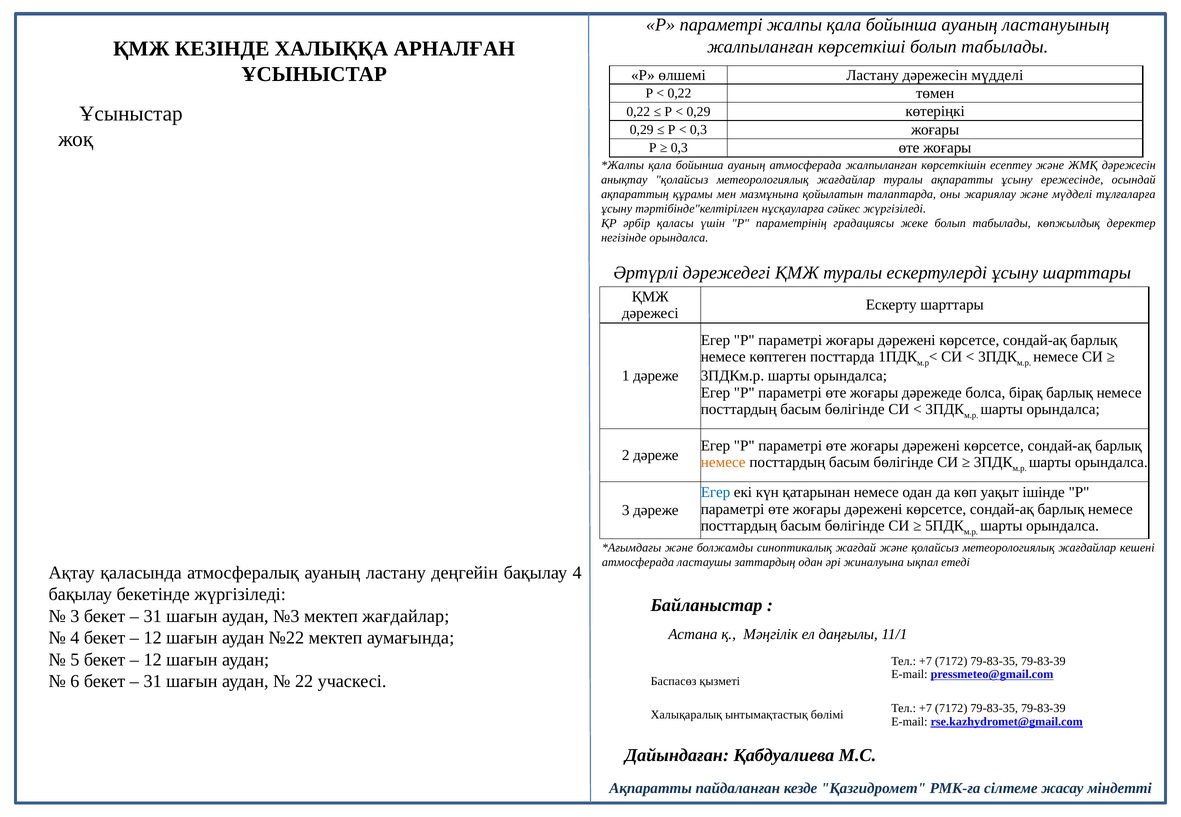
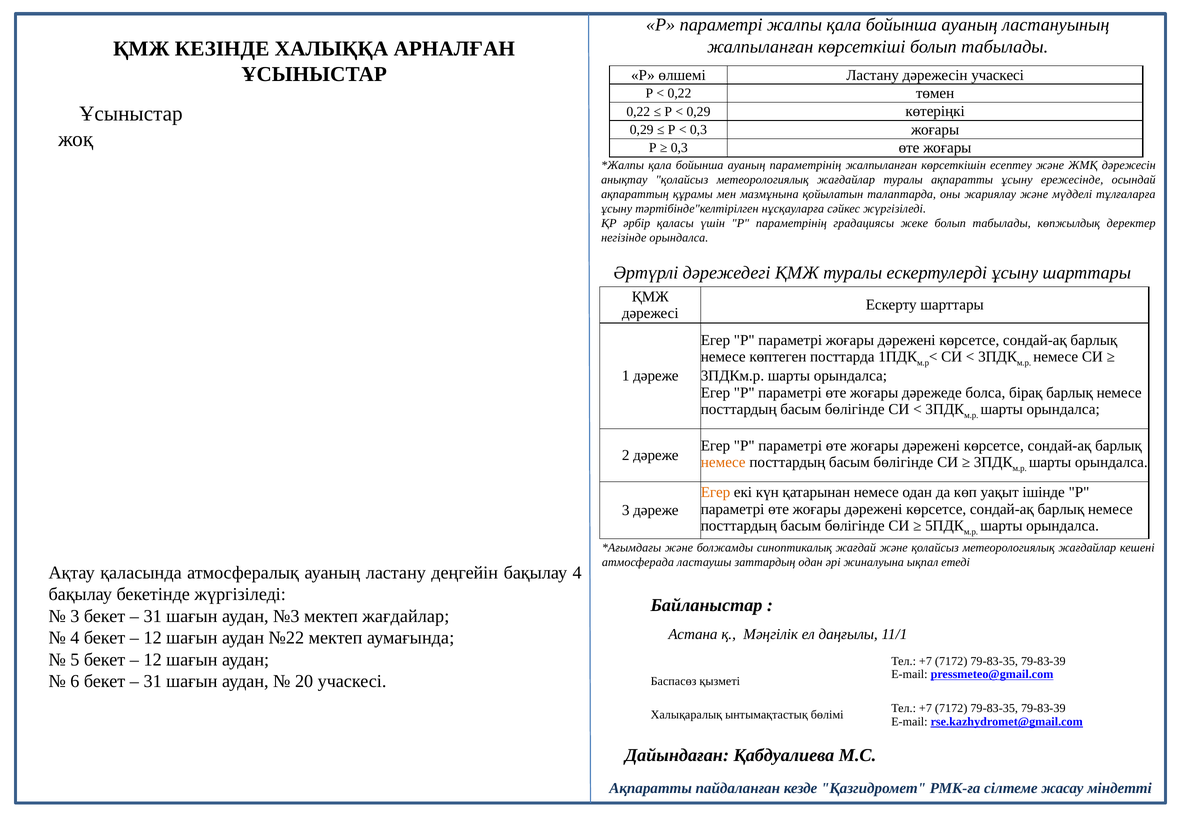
дәрежесін мүдделі: мүдделі -> учаскесі (998, 75)
ауаның атмосферада: атмосферада -> параметрінің (806, 166)
Егер colour: blue -> orange (716, 493)
22: 22 -> 20 (304, 682)
